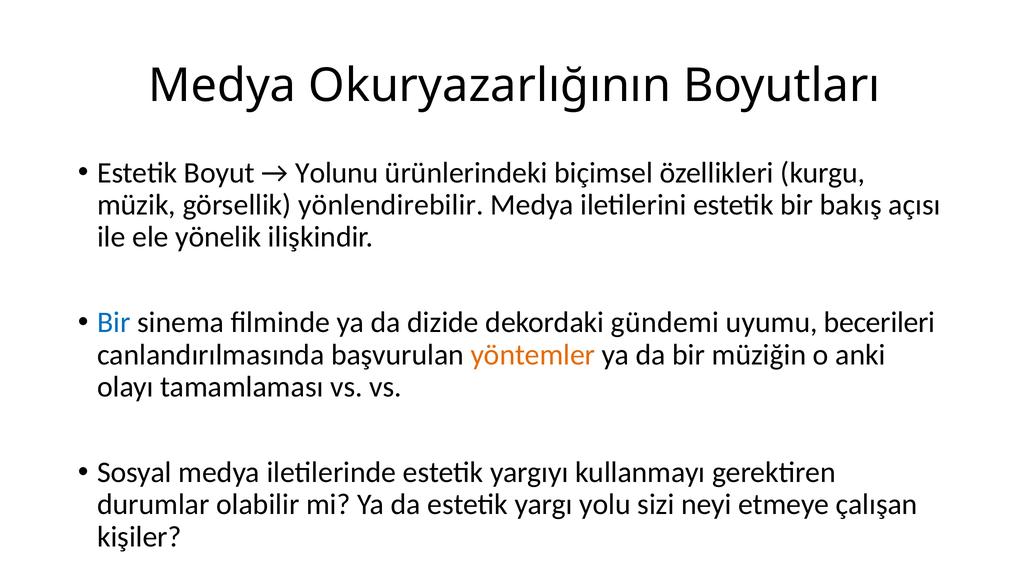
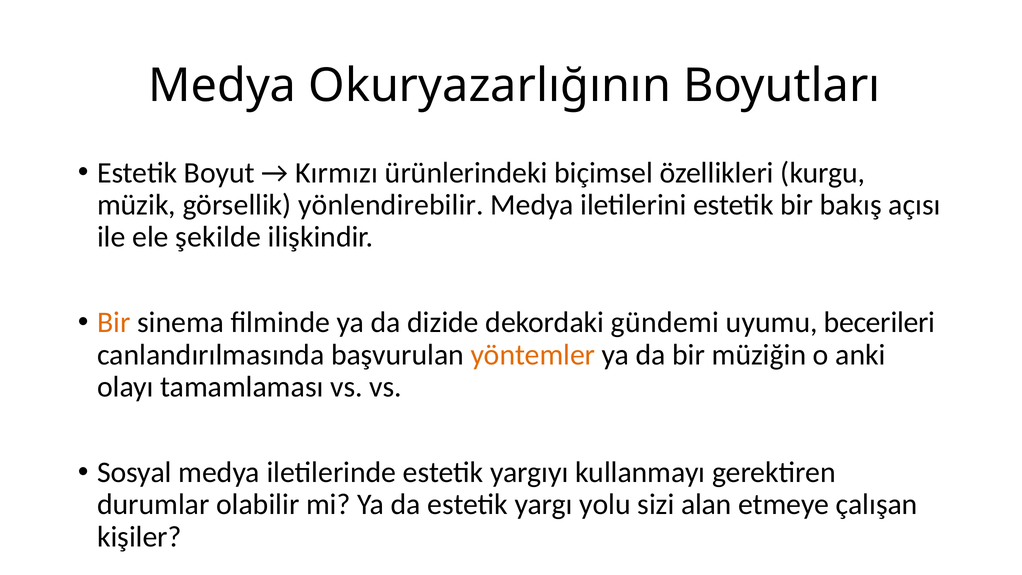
Yolunu: Yolunu -> Kırmızı (337, 173)
yönelik: yönelik -> şekilde (218, 237)
Bir colour: blue -> orange (114, 323)
neyi: neyi -> alan (706, 505)
